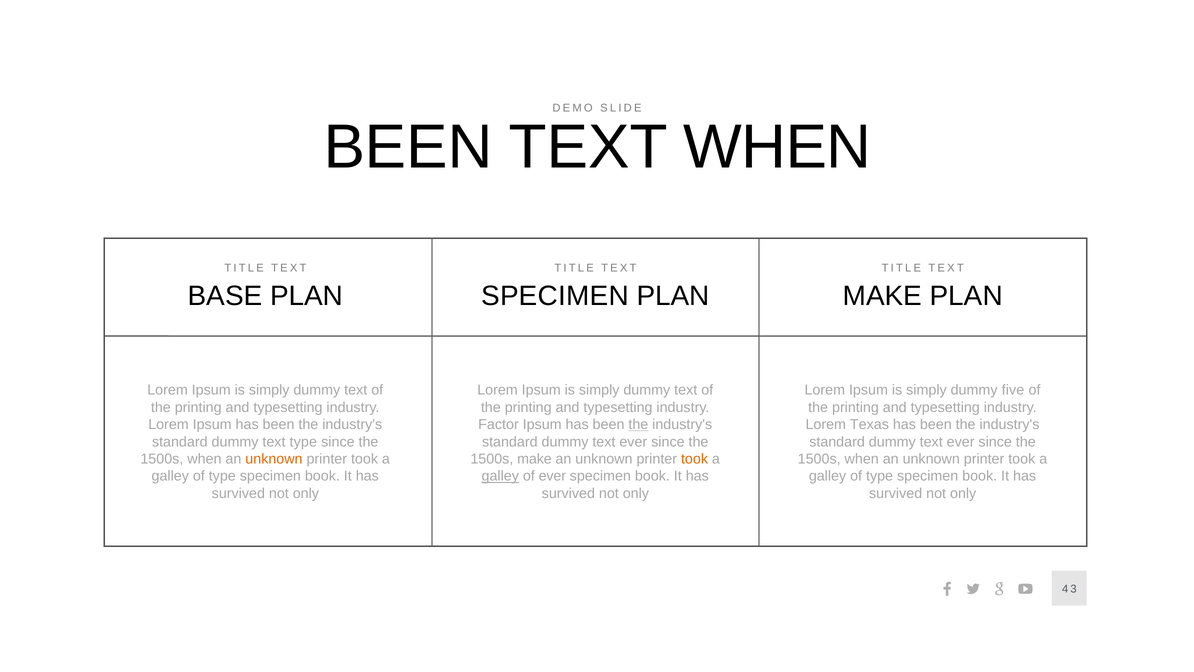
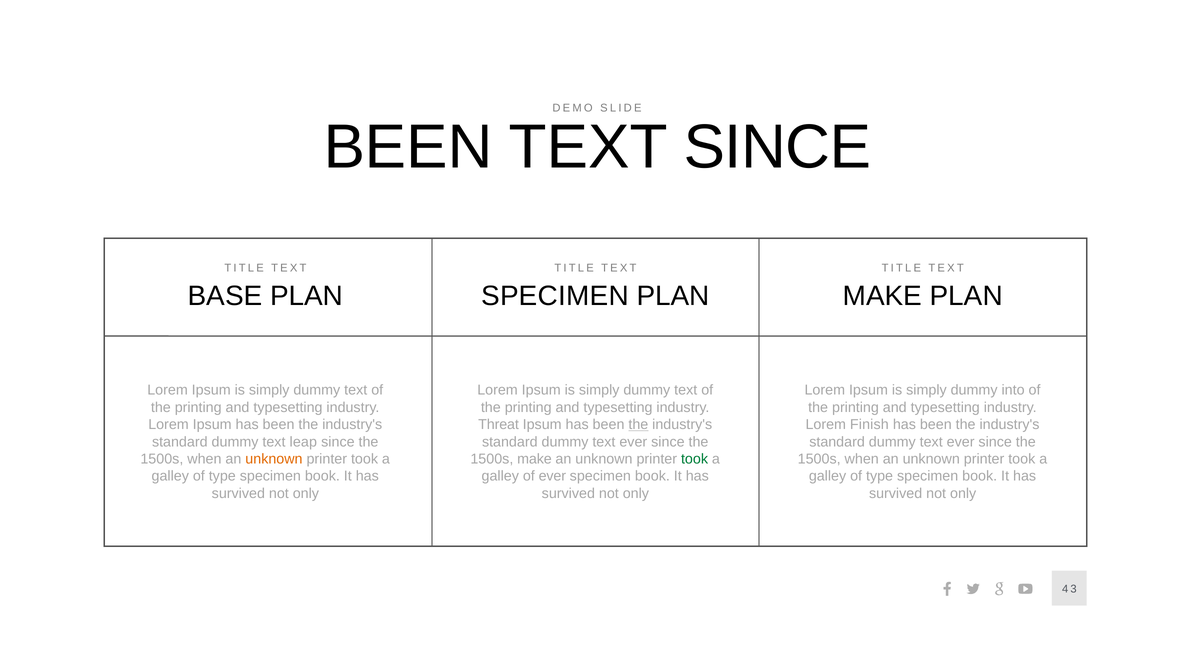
TEXT WHEN: WHEN -> SINCE (777, 147)
five: five -> into (1013, 390)
Factor: Factor -> Threat (499, 424)
Texas: Texas -> Finish (869, 424)
text type: type -> leap (303, 442)
took colour: orange -> green (695, 459)
galley underline: present -> none (500, 476)
